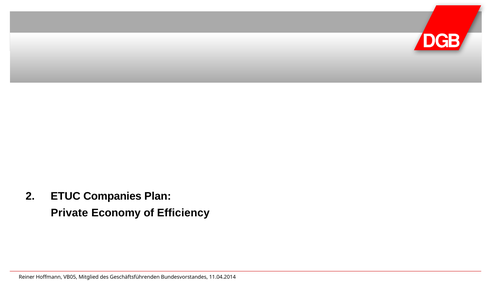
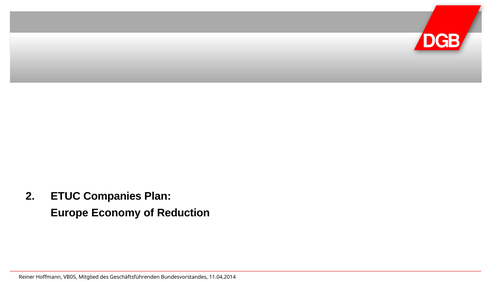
Private: Private -> Europe (69, 213)
Efficiency: Efficiency -> Reduction (183, 213)
